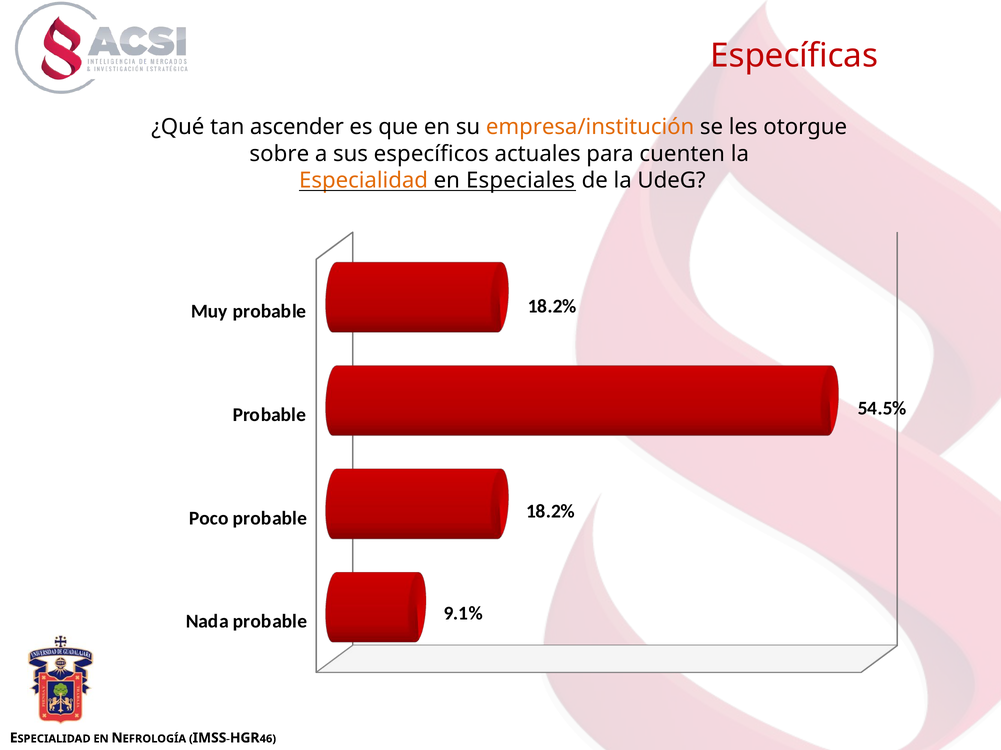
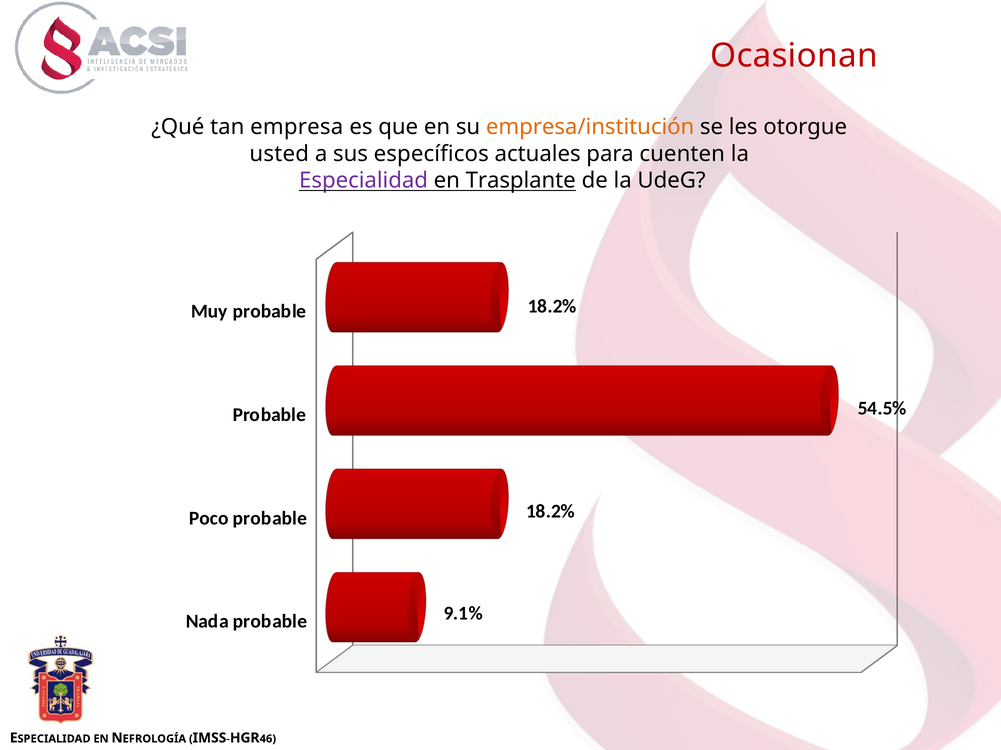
Específicas: Específicas -> Ocasionan (794, 56)
ascender: ascender -> empresa (297, 127)
sobre: sobre -> usted (279, 154)
Especialidad colour: orange -> purple (364, 181)
Especiales: Especiales -> Trasplante (521, 181)
